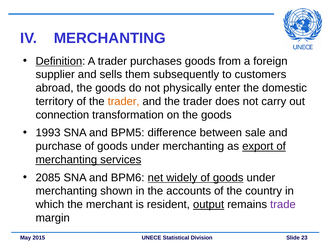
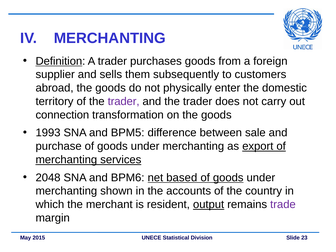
trader colour: orange -> purple (124, 101)
2085: 2085 -> 2048 (48, 178)
widely: widely -> based (182, 178)
